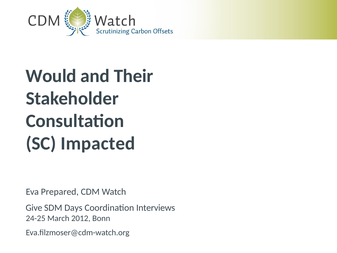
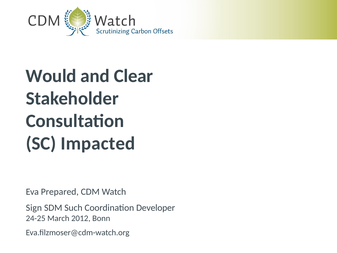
Their: Their -> Clear (133, 76)
Give: Give -> Sign (34, 207)
Days: Days -> Such (73, 207)
Interviews: Interviews -> Developer (156, 207)
